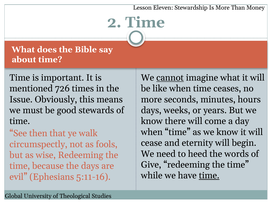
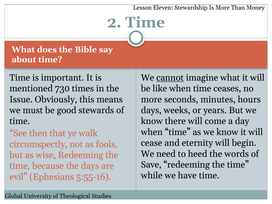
726: 726 -> 730 (62, 89)
Give: Give -> Save (151, 165)
time underline: present -> none (209, 176)
5:11-16: 5:11-16 -> 5:55-16 (94, 177)
